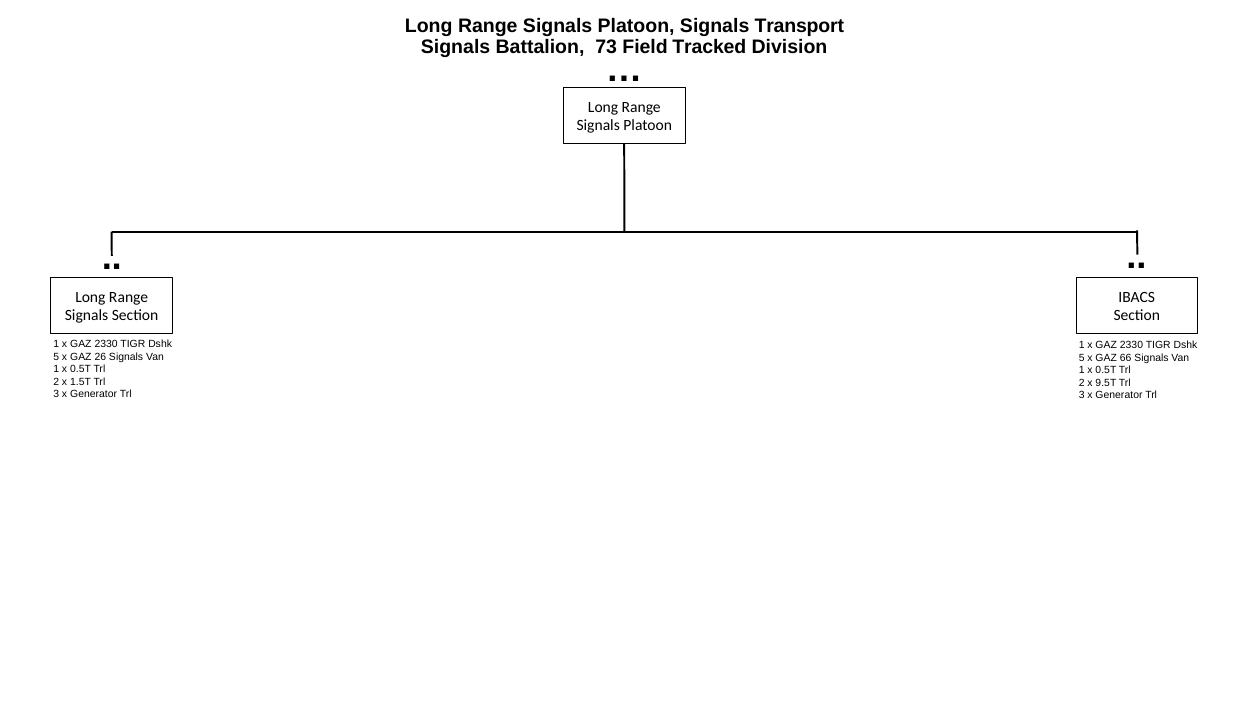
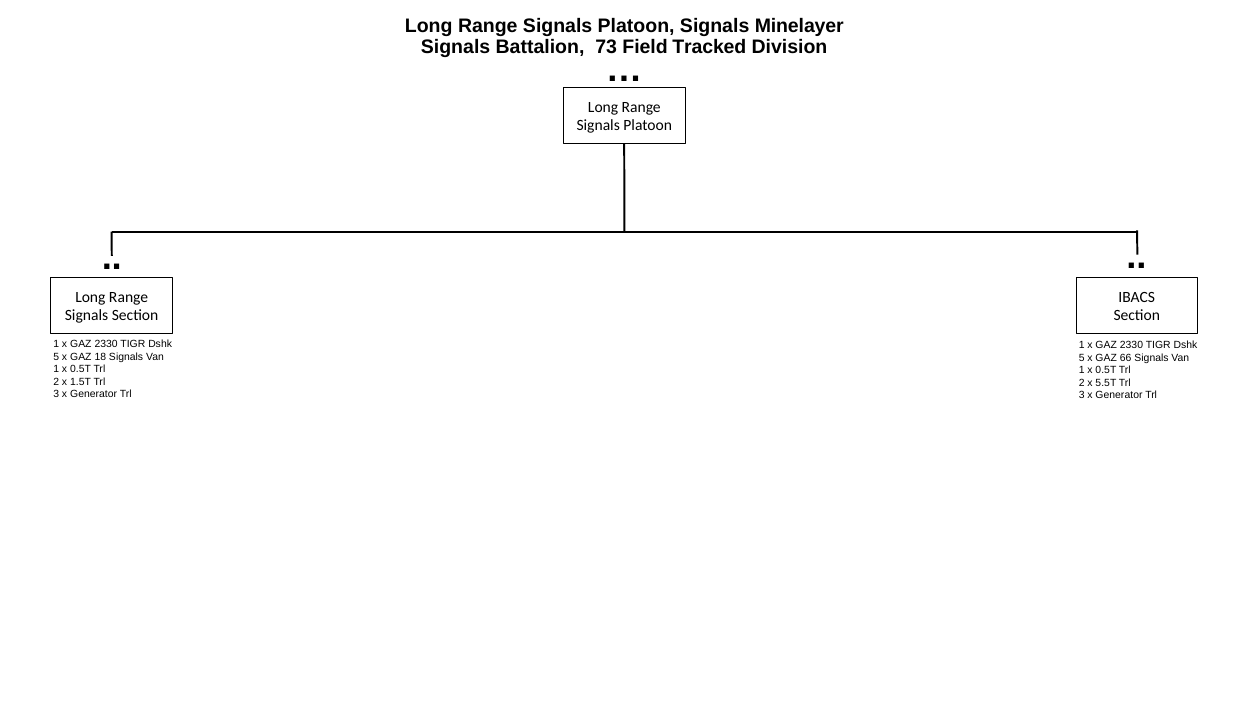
Transport: Transport -> Minelayer (799, 26)
26: 26 -> 18 (100, 357)
9.5T: 9.5T -> 5.5T (1106, 383)
